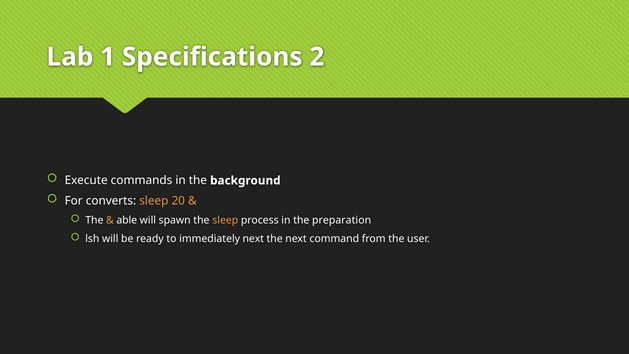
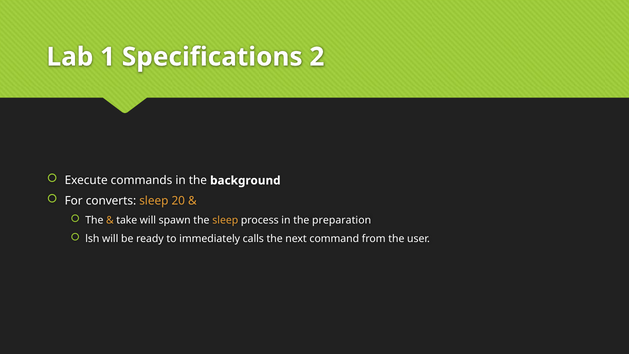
able: able -> take (127, 220)
immediately next: next -> calls (253, 239)
